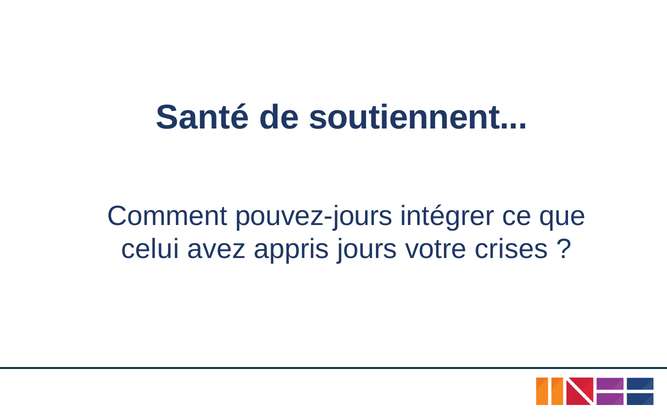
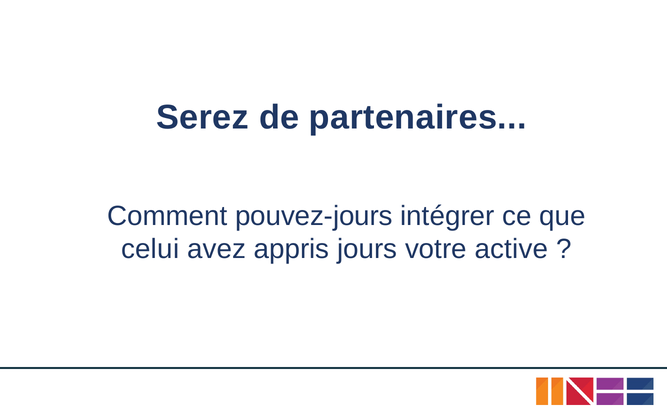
Santé: Santé -> Serez (203, 118)
soutiennent: soutiennent -> partenaires (418, 118)
crises: crises -> active (511, 249)
